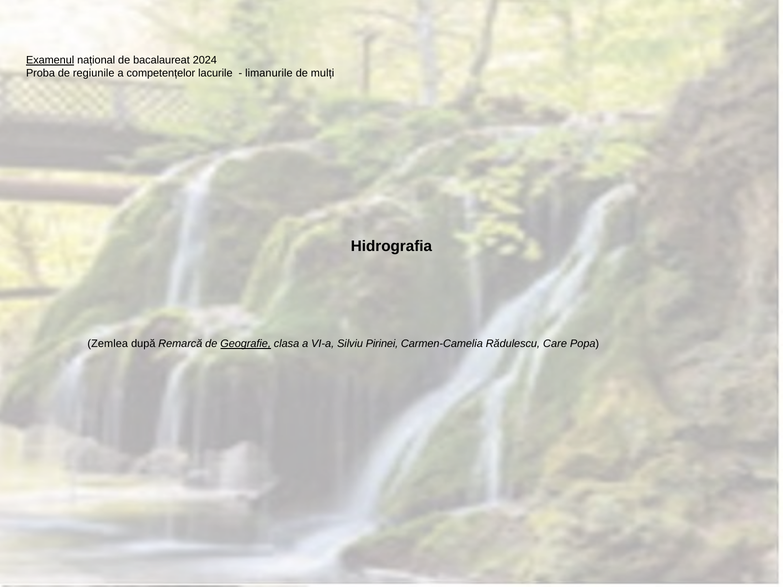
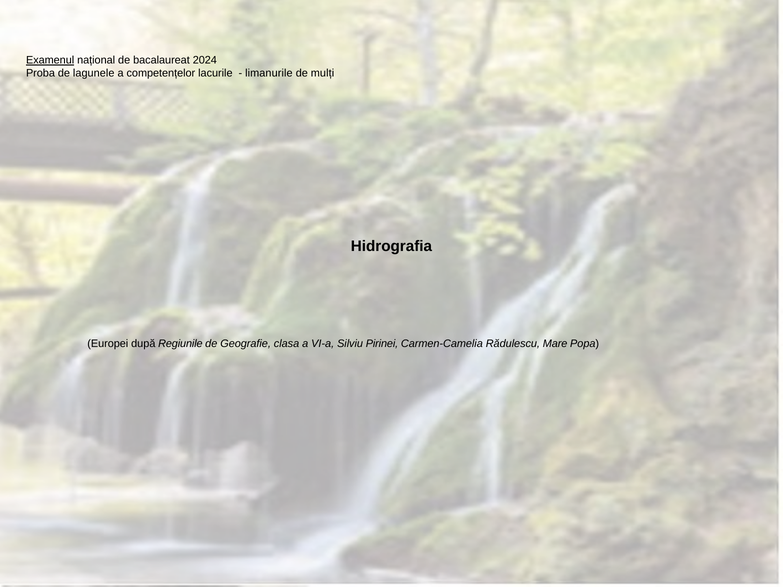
regiunile: regiunile -> lagunele (94, 73)
Zemlea: Zemlea -> Europei (108, 344)
Remarcă: Remarcă -> Regiunile (180, 344)
Geografie underline: present -> none (246, 344)
Care: Care -> Mare (555, 344)
